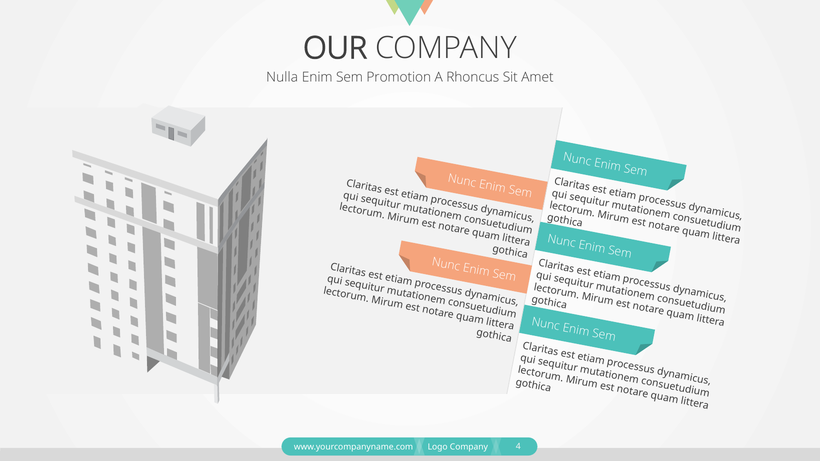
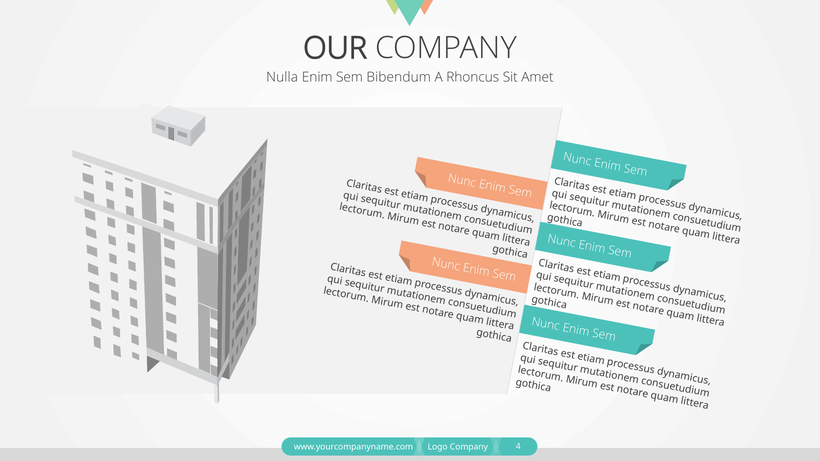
Promotion: Promotion -> Bibendum (399, 77)
